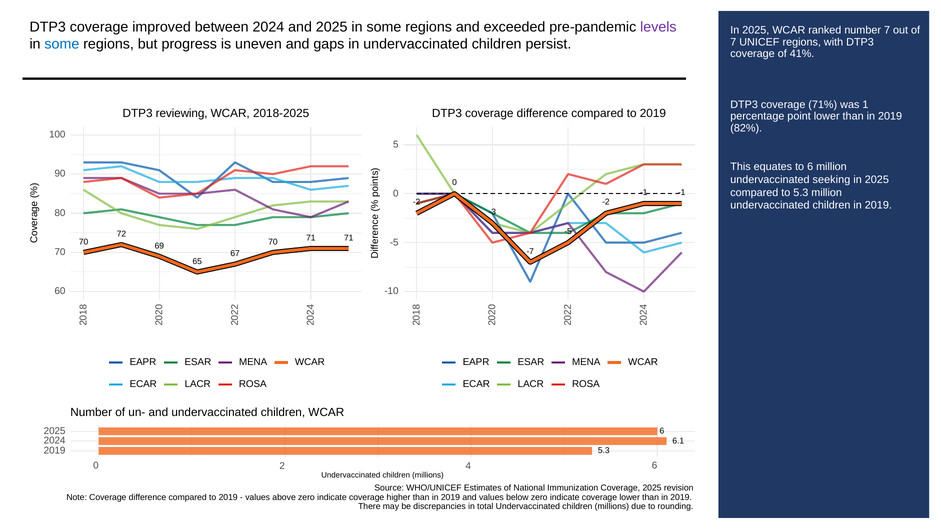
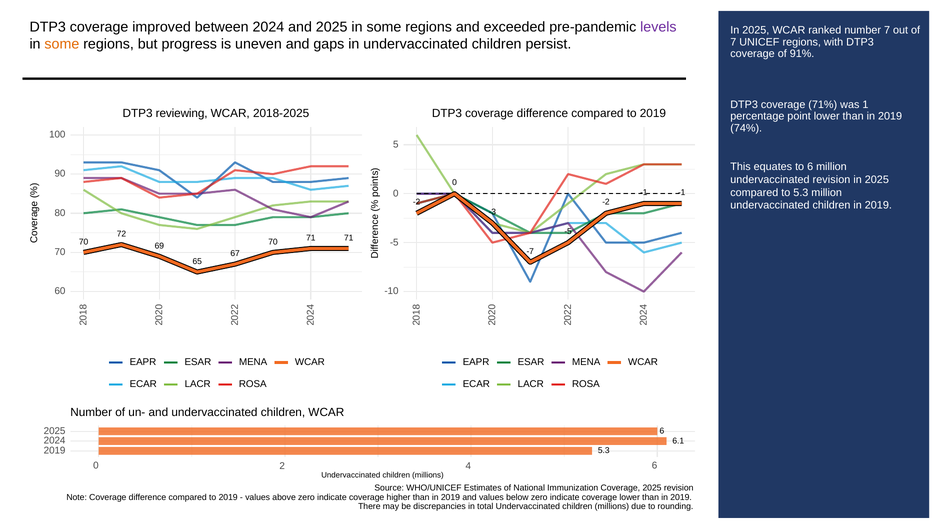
some colour: blue -> orange (62, 44)
41%: 41% -> 91% (802, 54)
82%: 82% -> 74% (746, 128)
undervaccinated seeking: seeking -> revision (831, 180)
